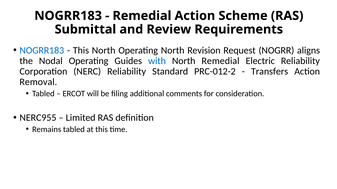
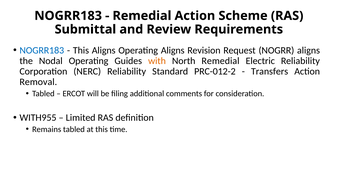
This North: North -> Aligns (104, 50)
Operating North: North -> Aligns (173, 50)
with colour: blue -> orange (157, 61)
NERC955: NERC955 -> WITH955 (38, 118)
